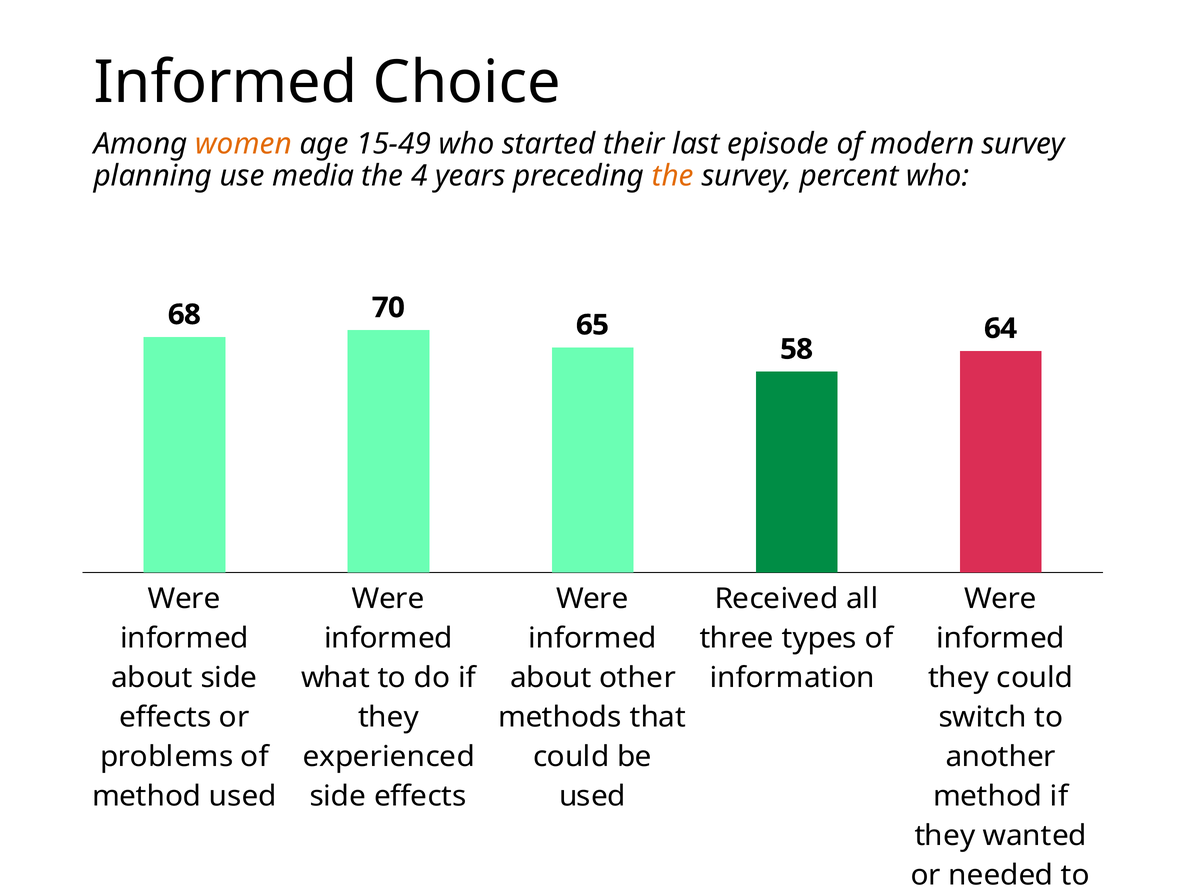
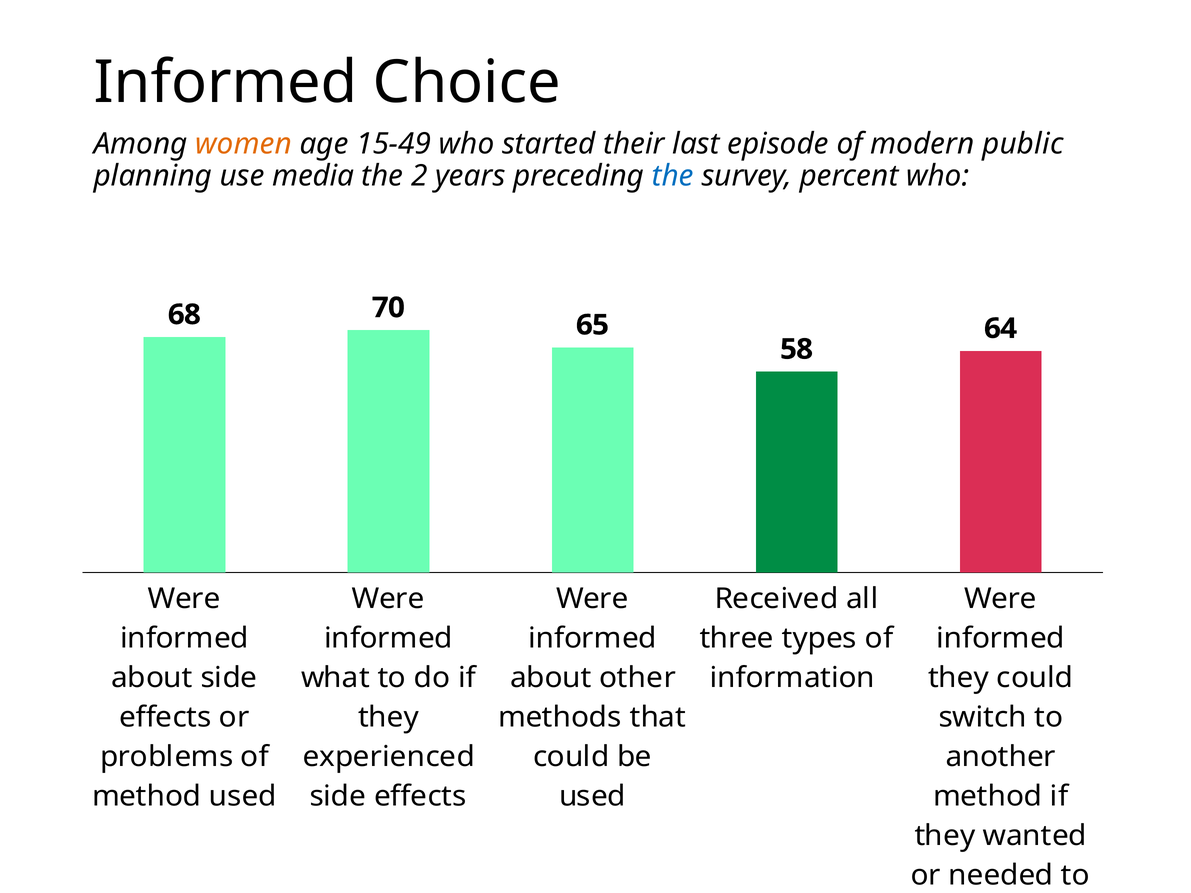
modern survey: survey -> public (1023, 144)
4: 4 -> 2 (419, 176)
the colour: orange -> blue (673, 176)
